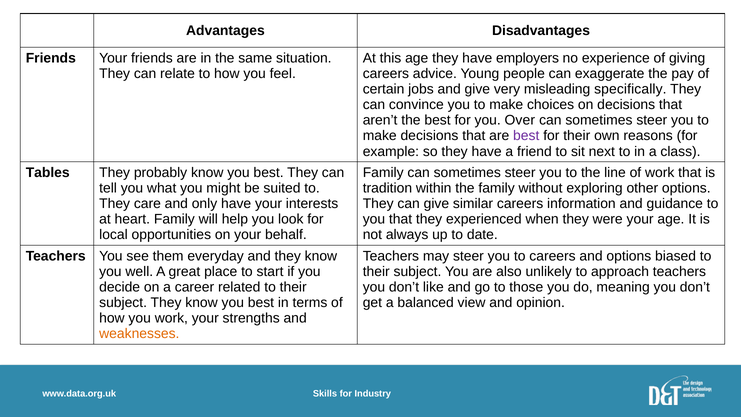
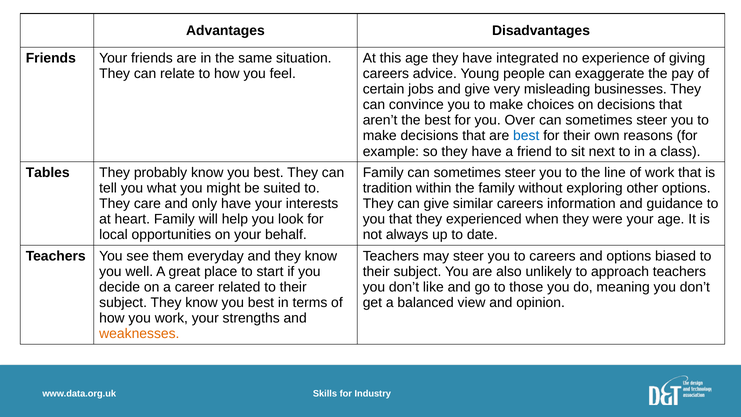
employers: employers -> integrated (527, 58)
specifically: specifically -> businesses (630, 89)
best colour: purple -> blue (526, 136)
